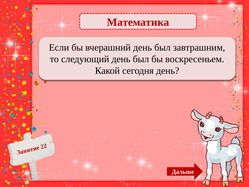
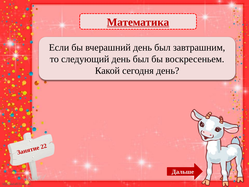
Математика underline: none -> present (138, 22)
